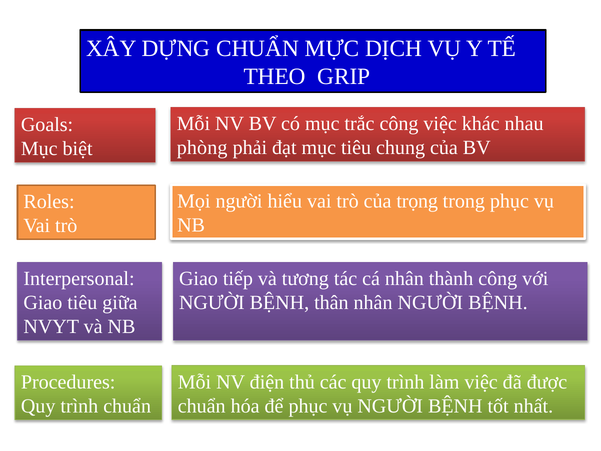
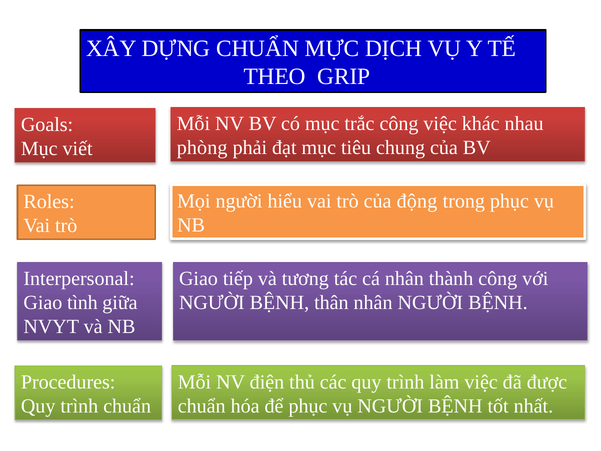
biệt: biệt -> viết (78, 149)
trọng: trọng -> động (417, 201)
Giao tiêu: tiêu -> tình (82, 303)
